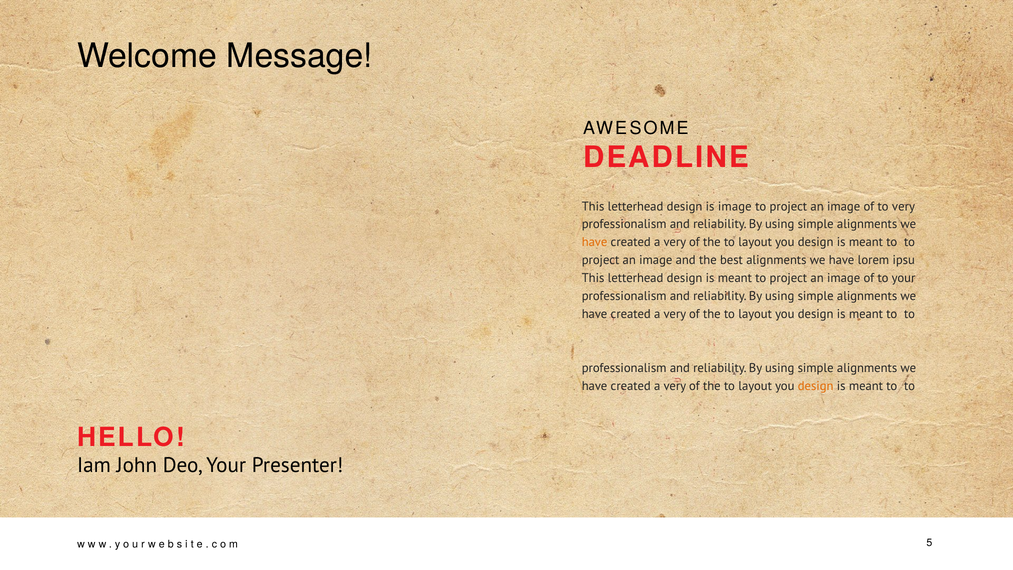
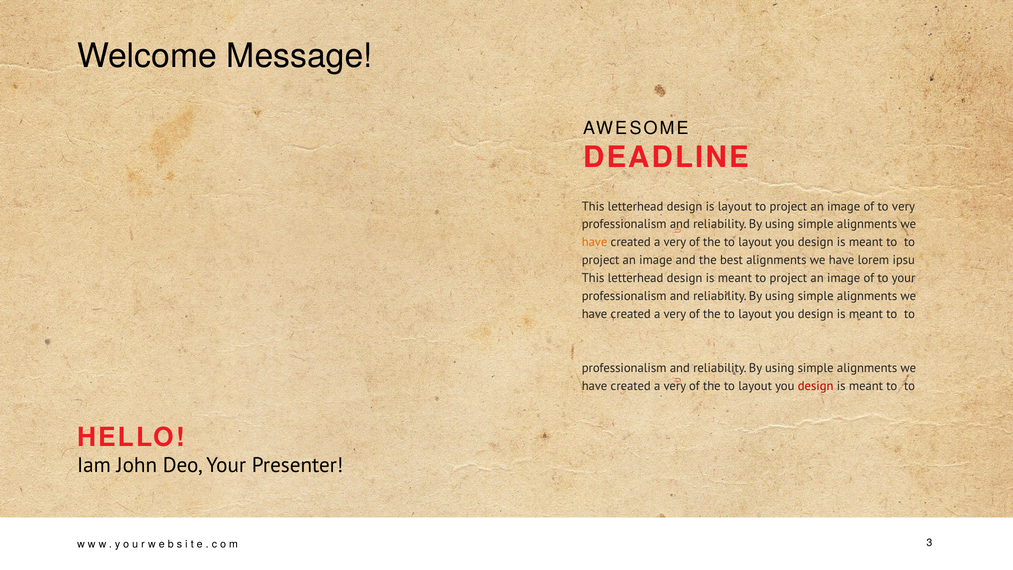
is image: image -> layout (735, 206)
design colour: orange -> red (816, 386)
5: 5 -> 3 (929, 543)
